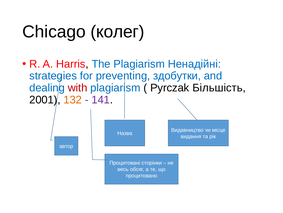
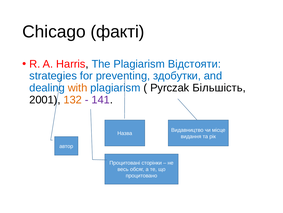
колег: колег -> факті (118, 32)
Ненадійні: Ненадійні -> Відстояти (194, 64)
with colour: red -> orange (78, 88)
